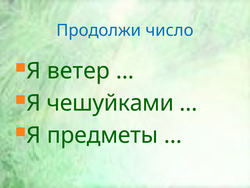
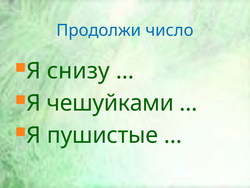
ветер: ветер -> снизу (78, 71)
предметы: предметы -> пушистые (102, 135)
